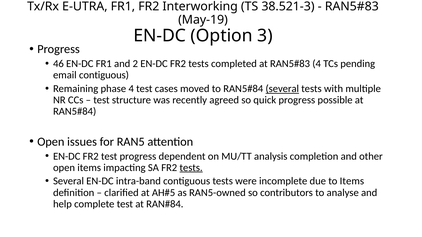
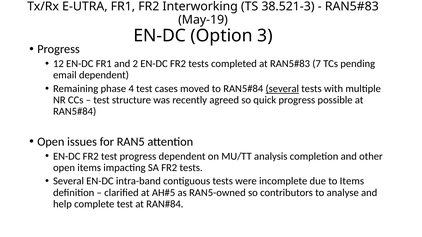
46: 46 -> 12 (58, 64)
4: 4 -> 7 (317, 64)
email contiguous: contiguous -> dependent (104, 75)
tests underline: present -> none (191, 168)
